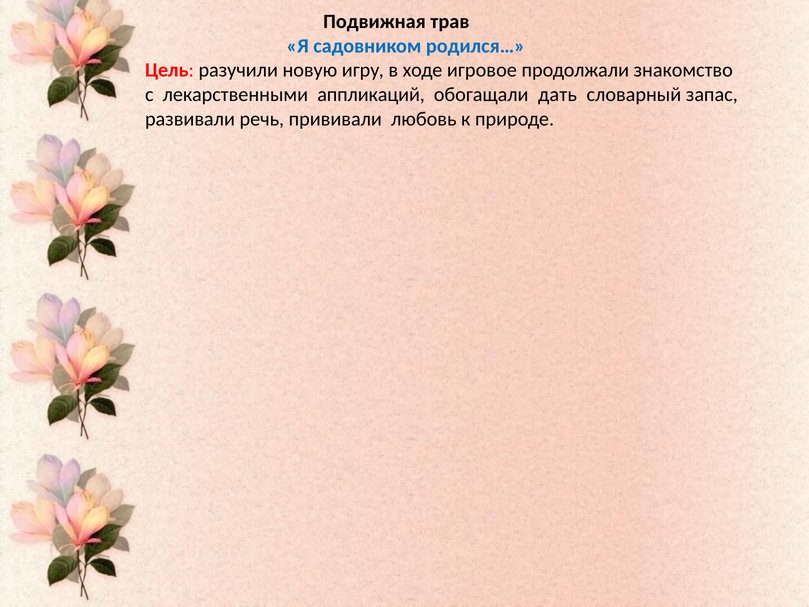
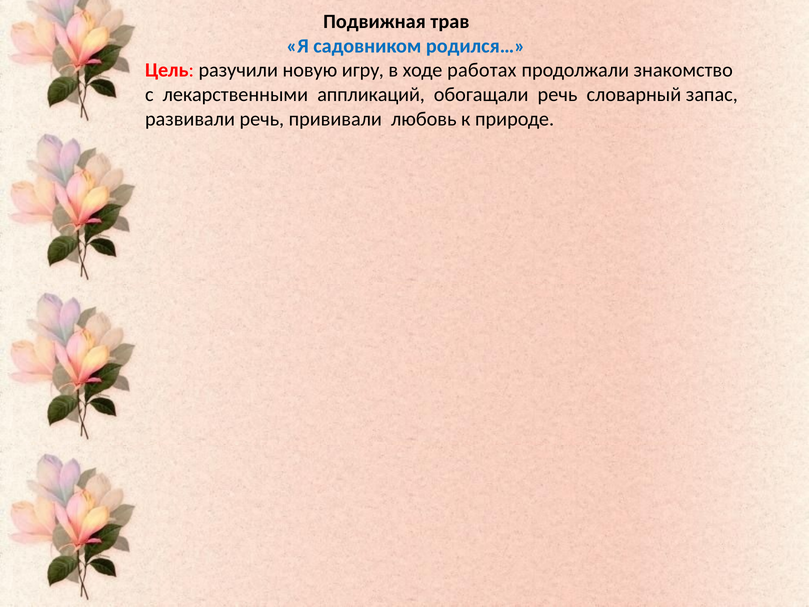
игровое: игровое -> работах (482, 70)
обогащали дать: дать -> речь (558, 95)
